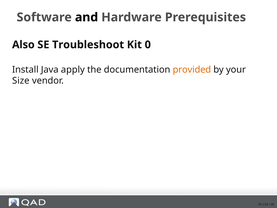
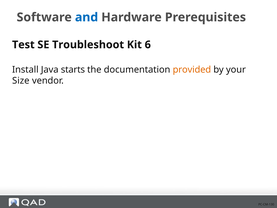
and colour: black -> blue (87, 17)
Also: Also -> Test (23, 45)
0: 0 -> 6 (148, 45)
apply: apply -> starts (73, 69)
